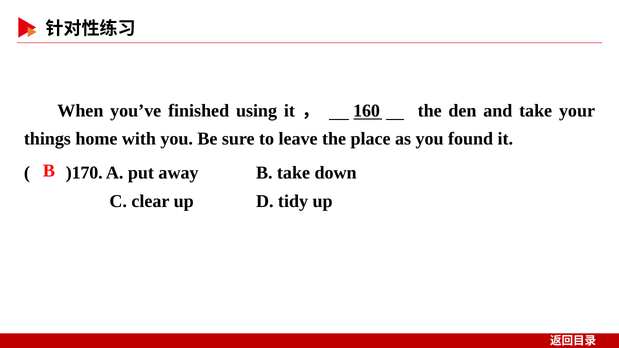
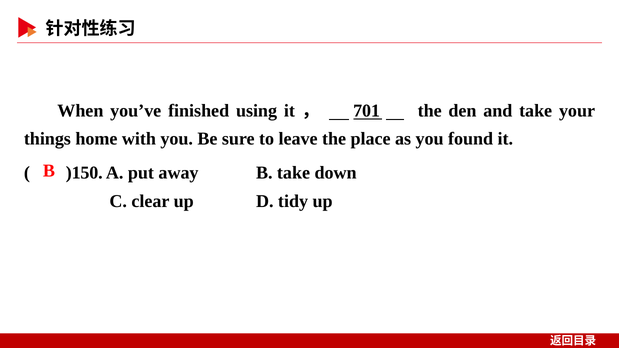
160: 160 -> 701 (367, 111)
)170: )170 -> )150 (84, 173)
